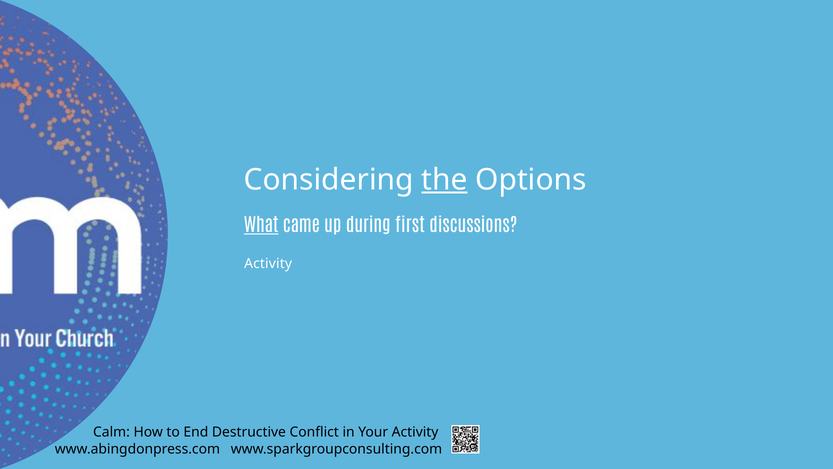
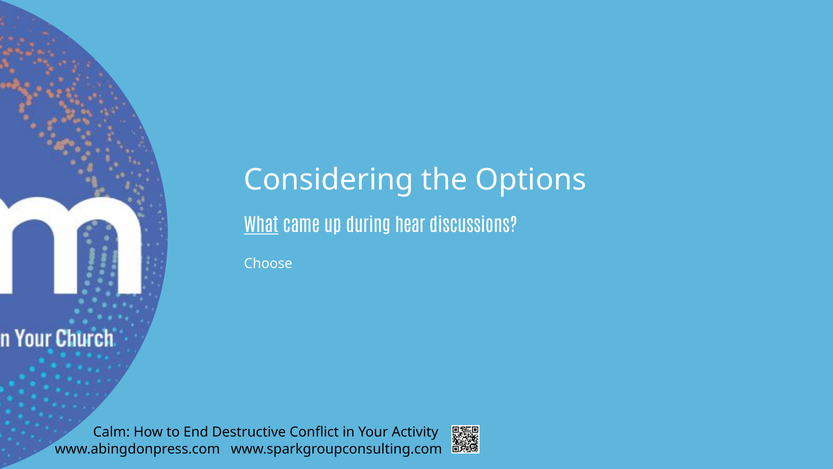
the underline: present -> none (444, 179)
first: first -> hear (410, 226)
Activity: Activity -> Choose (268, 263)
